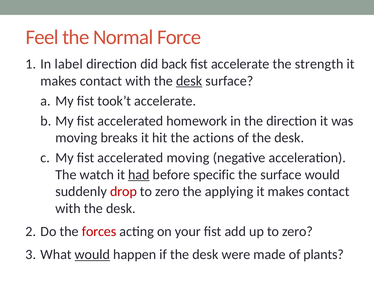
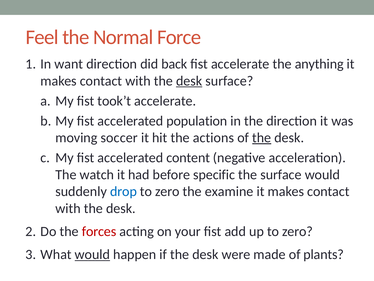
label: label -> want (69, 64)
strength: strength -> anything (319, 64)
homework: homework -> population (197, 121)
breaks: breaks -> soccer (119, 138)
the underline: none -> present (262, 138)
accelerated moving: moving -> content (188, 157)
had underline: present -> none (139, 174)
drop colour: red -> blue (123, 191)
applying: applying -> examine (229, 191)
